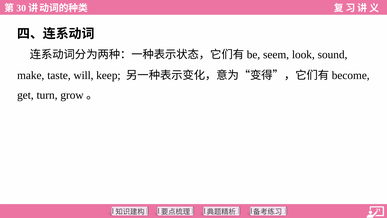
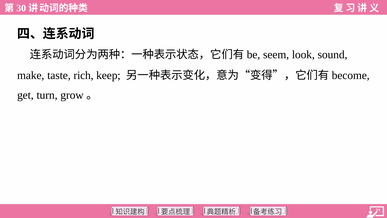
will: will -> rich (84, 75)
